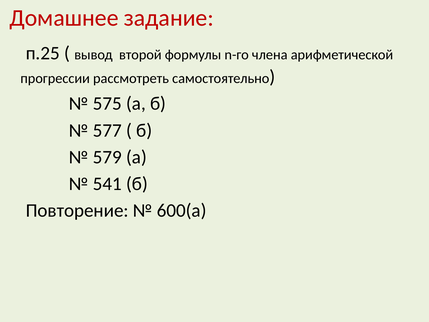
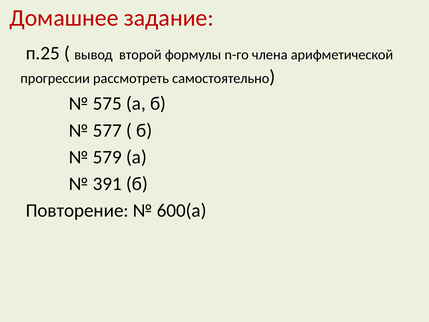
541: 541 -> 391 (107, 184)
